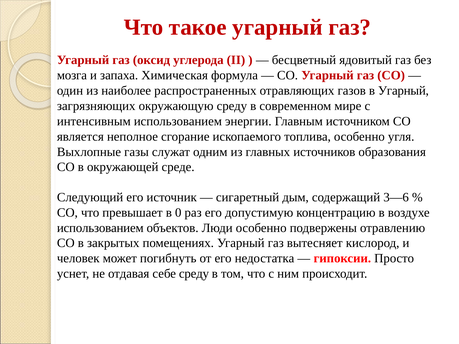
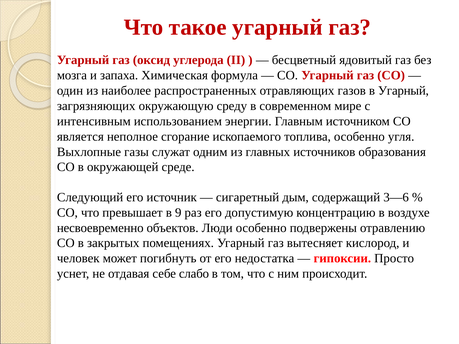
0: 0 -> 9 (178, 213)
использованием: использованием -> несвоевременно (100, 228)
себе среду: среду -> слабо (194, 274)
